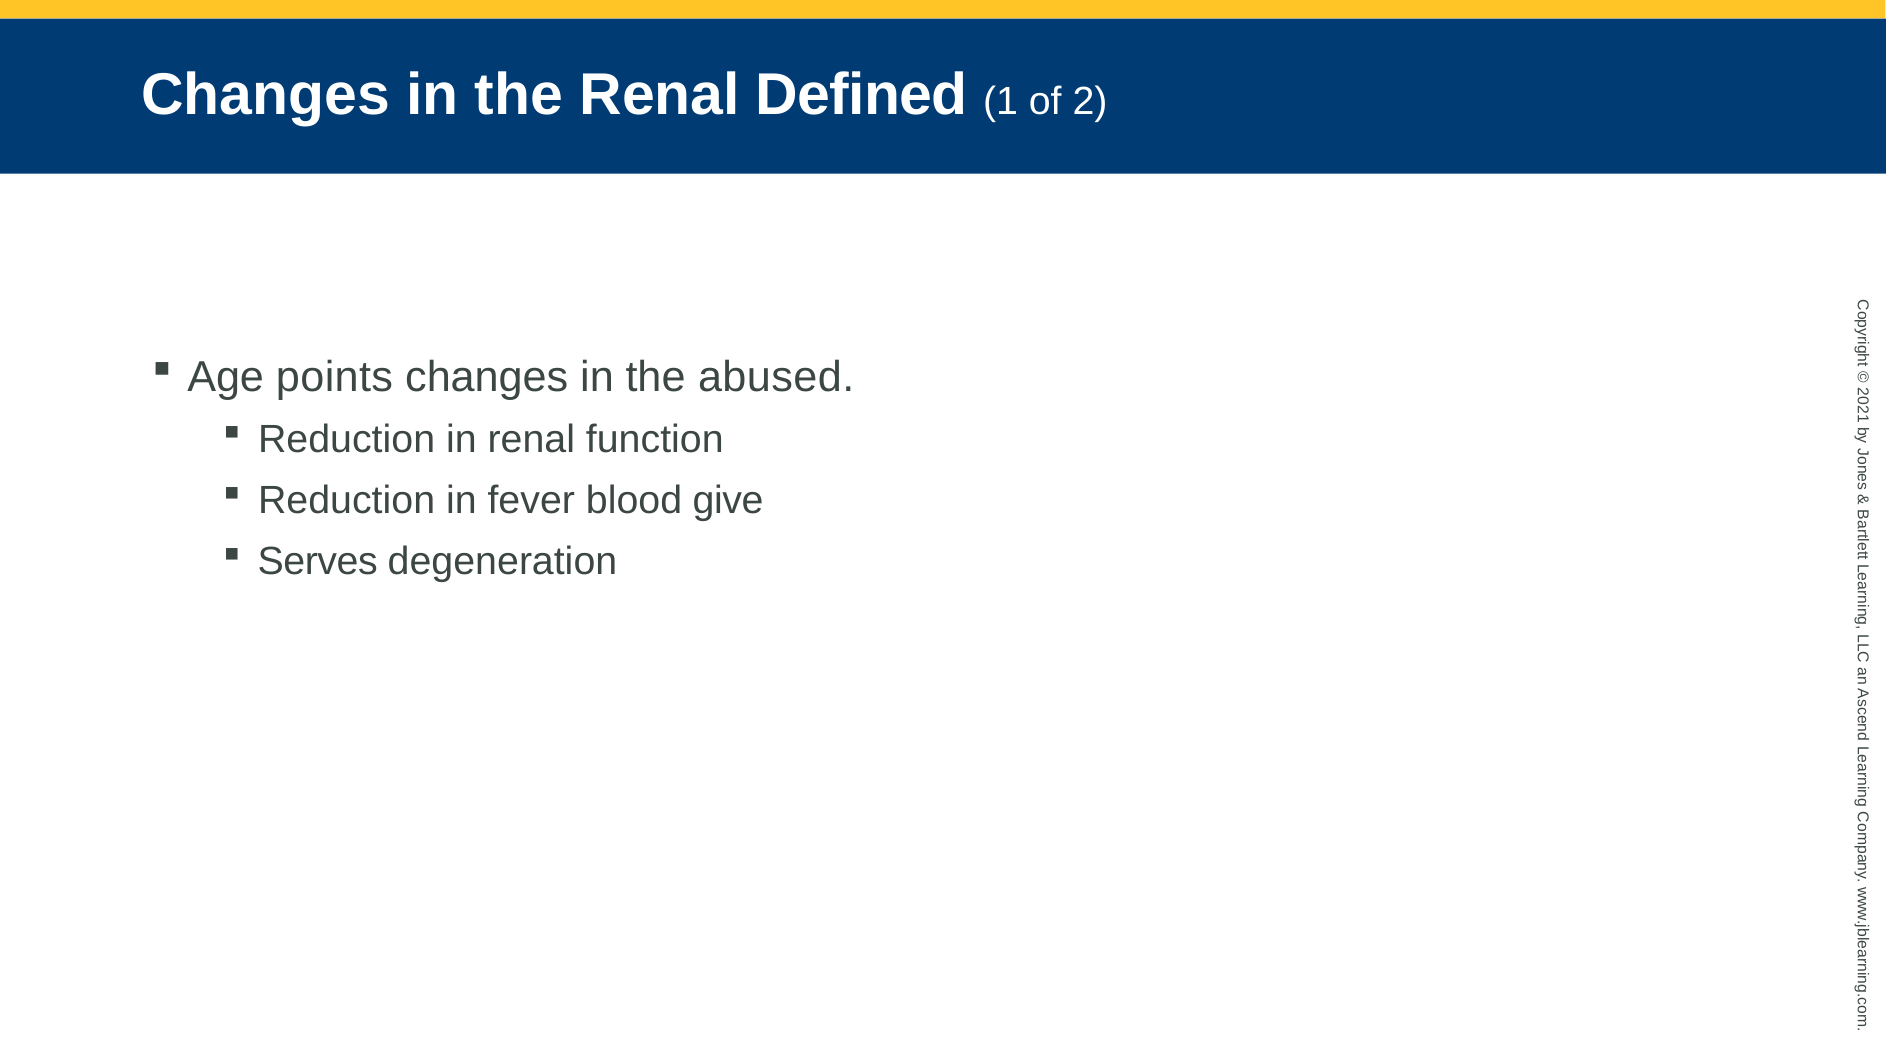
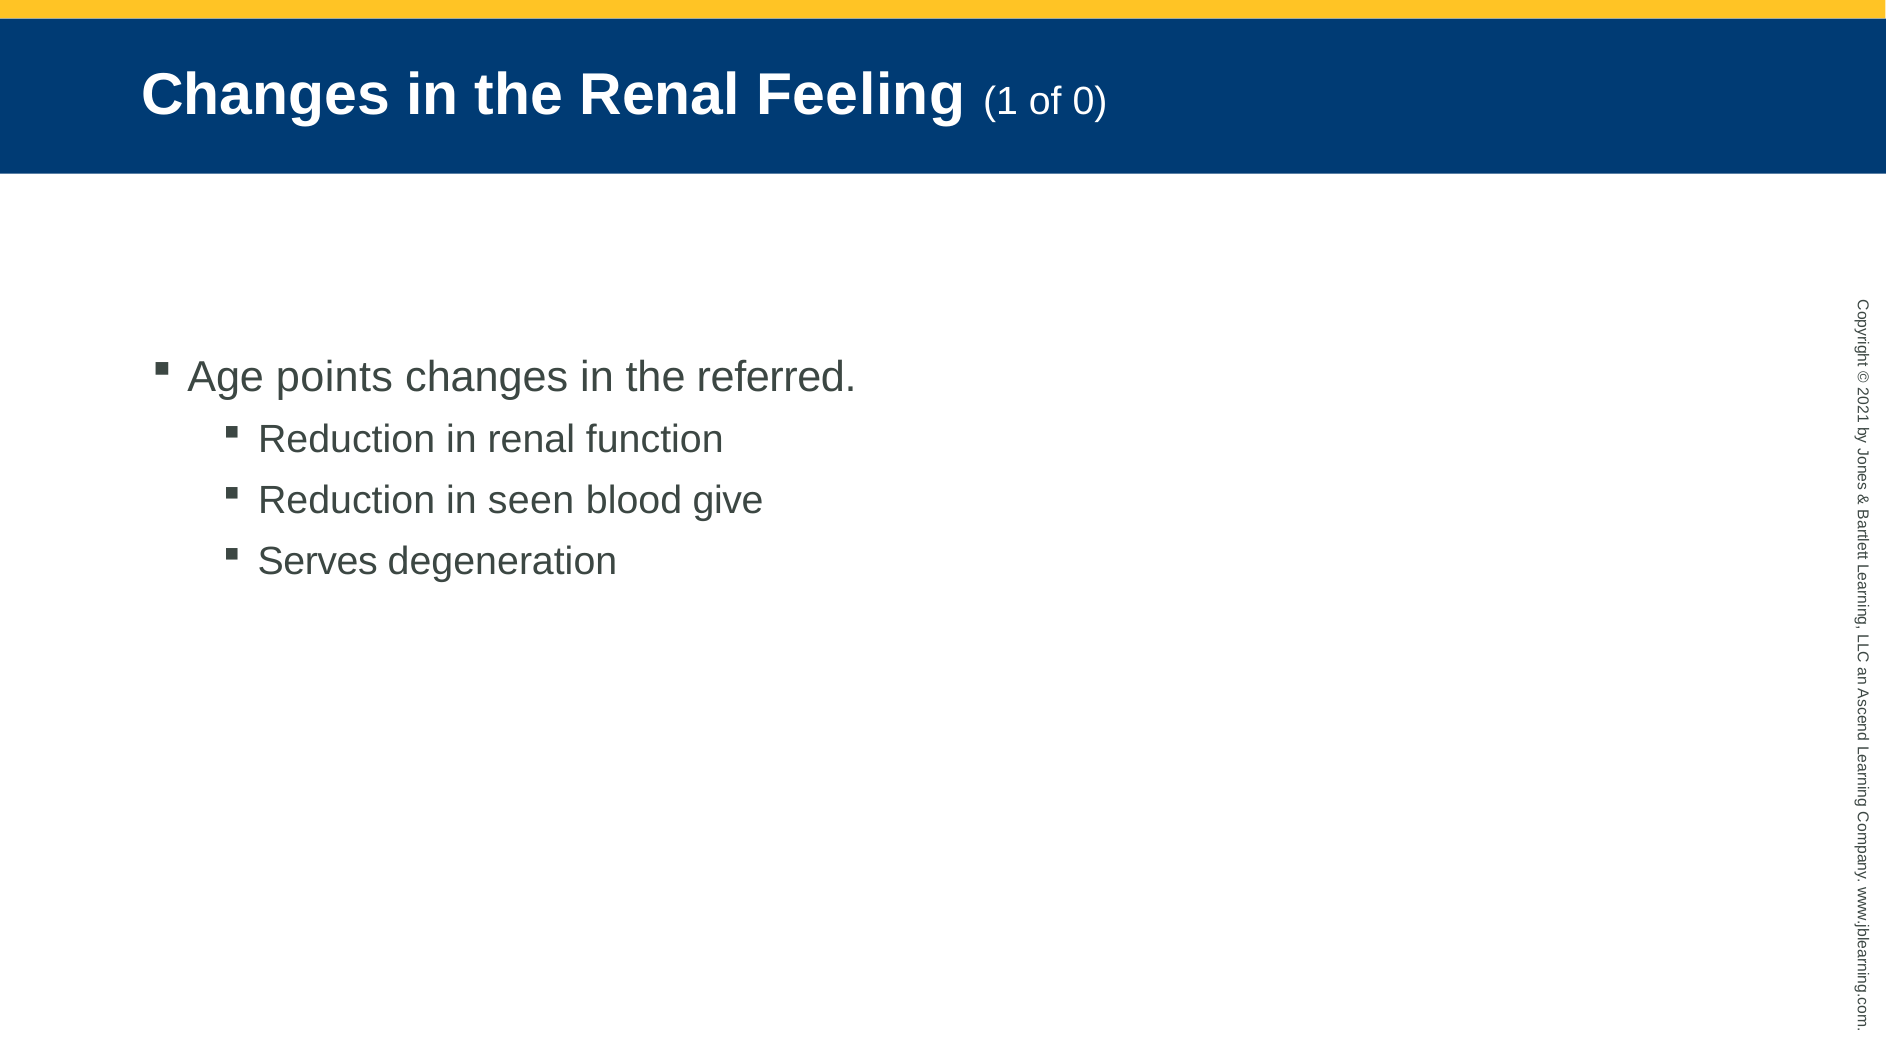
Defined: Defined -> Feeling (861, 95)
of 2: 2 -> 0 (1090, 101)
abused: abused -> referred (777, 377)
fever: fever -> seen (531, 501)
